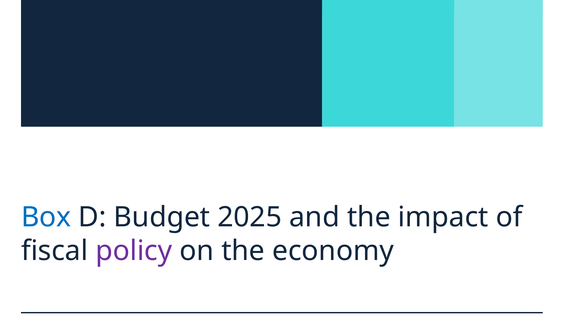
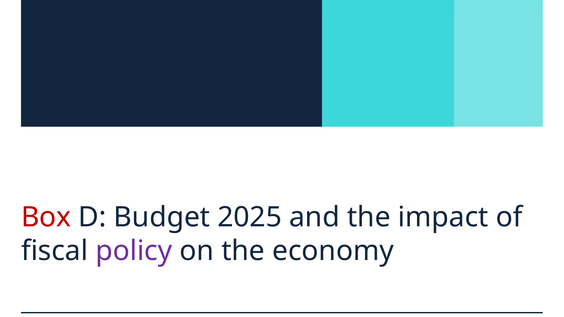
Box colour: blue -> red (46, 217)
